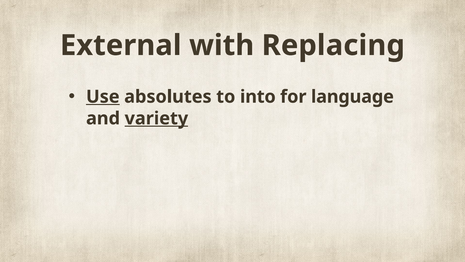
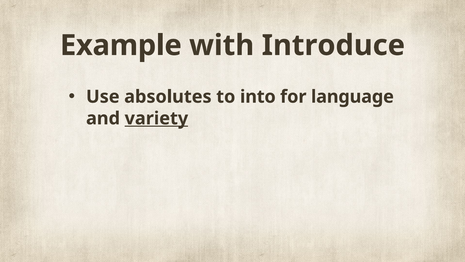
External: External -> Example (121, 45)
Replacing: Replacing -> Introduce (333, 45)
Use underline: present -> none (103, 97)
